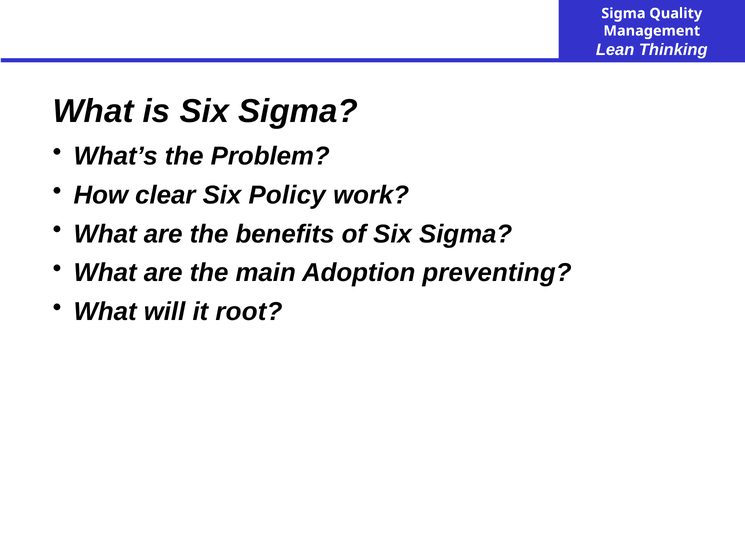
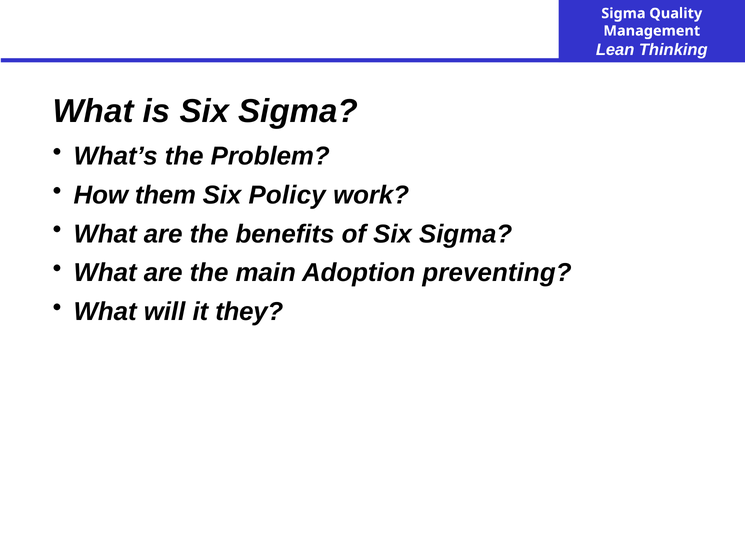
clear: clear -> them (165, 195)
root: root -> they (249, 312)
